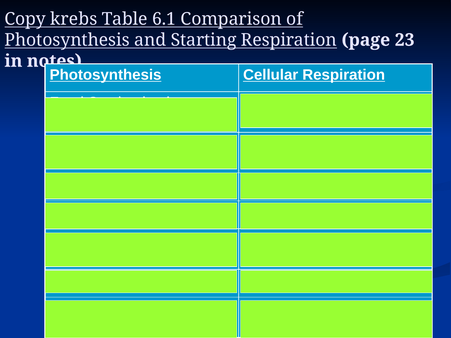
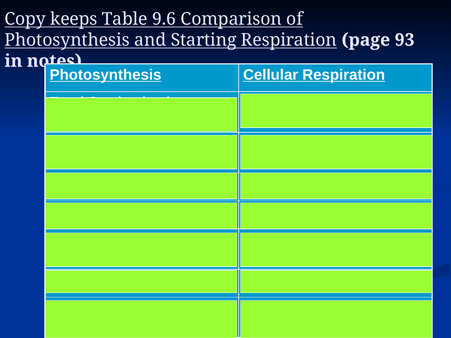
krebs: krebs -> keeps (74, 19)
6.1: 6.1 -> 9.6 (164, 19)
23: 23 -> 93 (405, 40)
